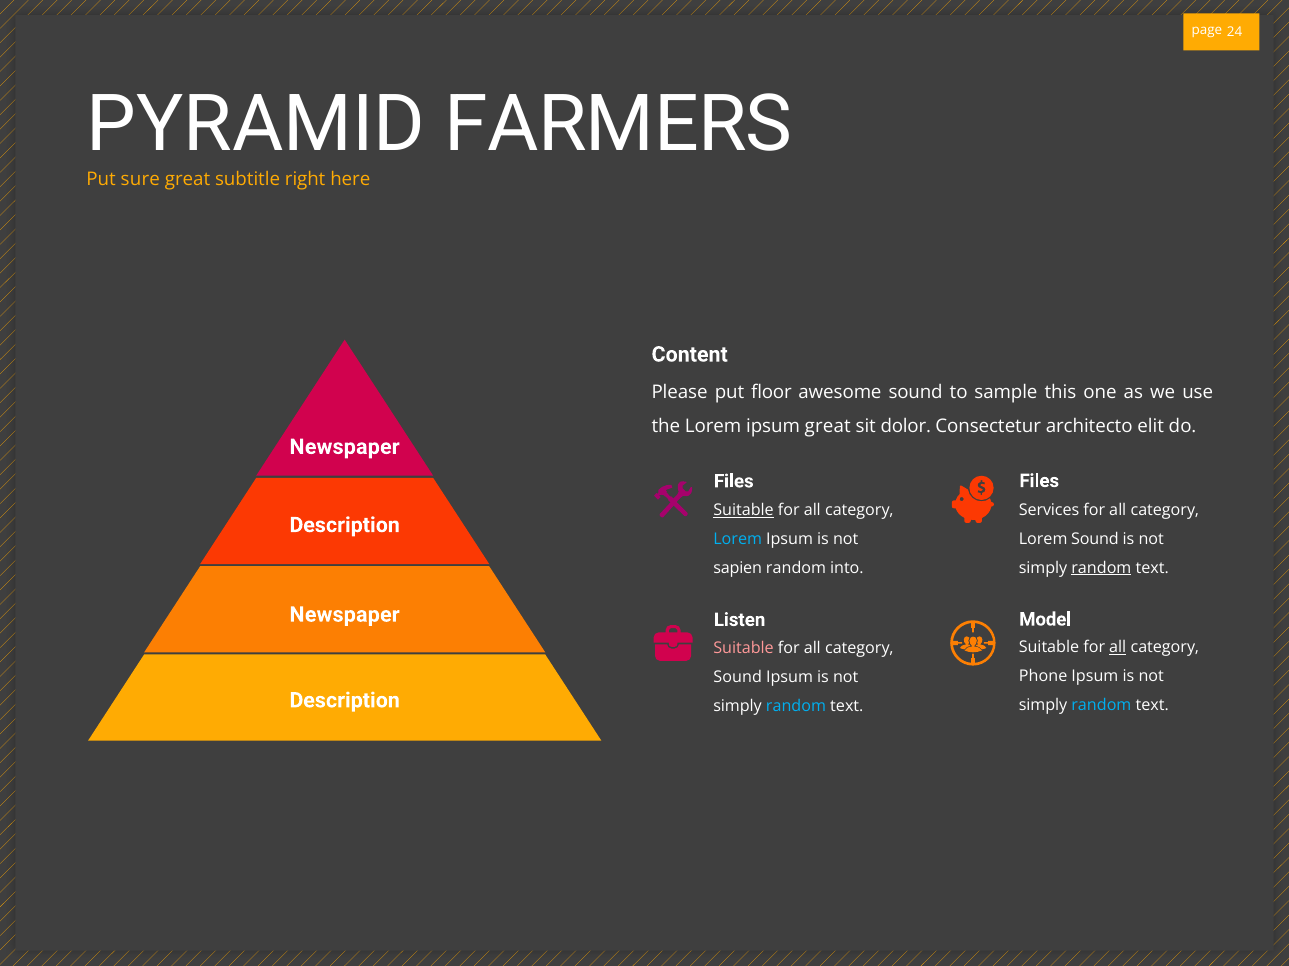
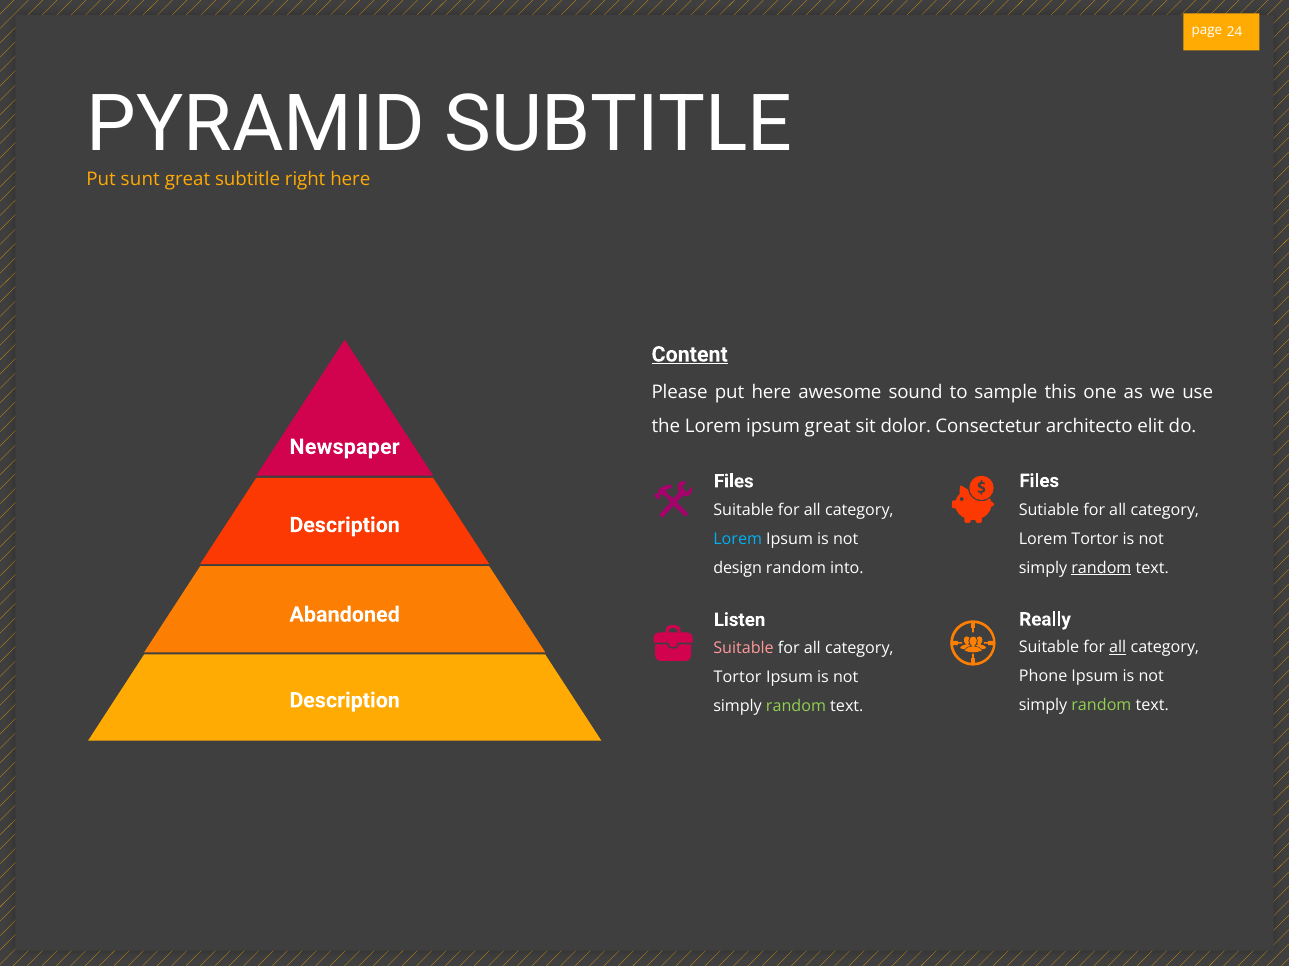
PYRAMID FARMERS: FARMERS -> SUBTITLE (618, 125)
sure: sure -> sunt (140, 180)
Content underline: none -> present (690, 355)
put floor: floor -> here (771, 393)
Services: Services -> Sutiable (1049, 510)
Suitable underline: present -> none (744, 511)
Lorem Sound: Sound -> Tortor (1095, 539)
sapien: sapien -> design (738, 569)
Newspaper: Newspaper -> Abandoned (345, 615)
Model: Model -> Really (1045, 620)
Sound: Sound -> Tortor (738, 677)
random colour: light blue -> light green (1101, 706)
random colour: light blue -> light green (796, 707)
